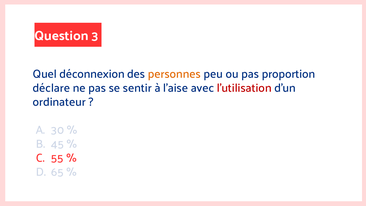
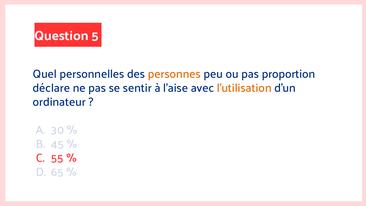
3: 3 -> 5 (95, 36)
déconnexion: déconnexion -> personnelles (92, 74)
l’utilisation colour: red -> orange (244, 88)
